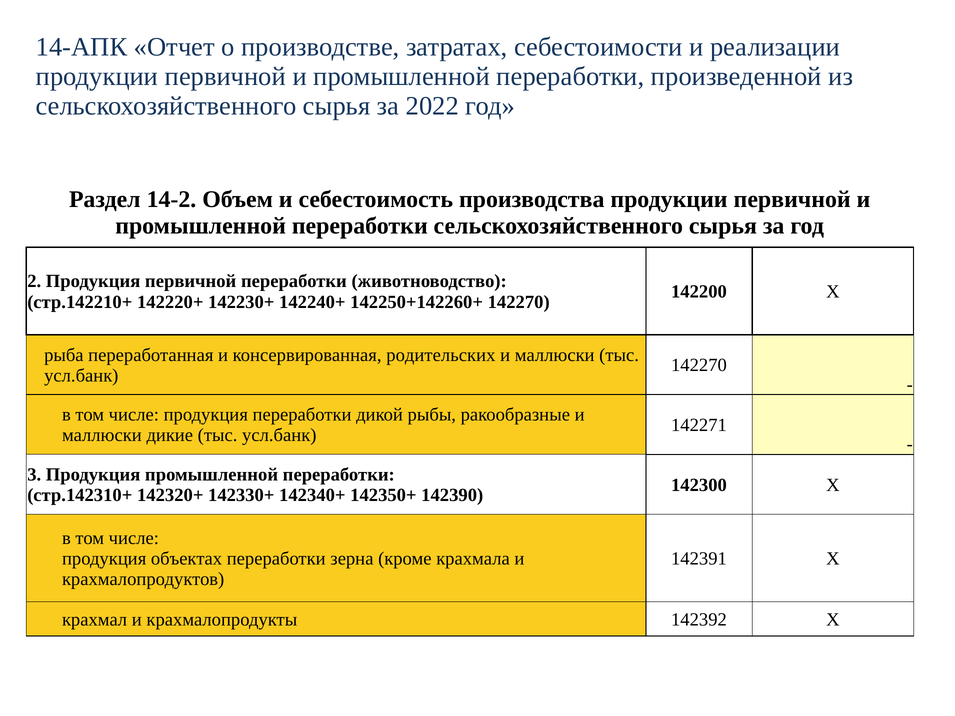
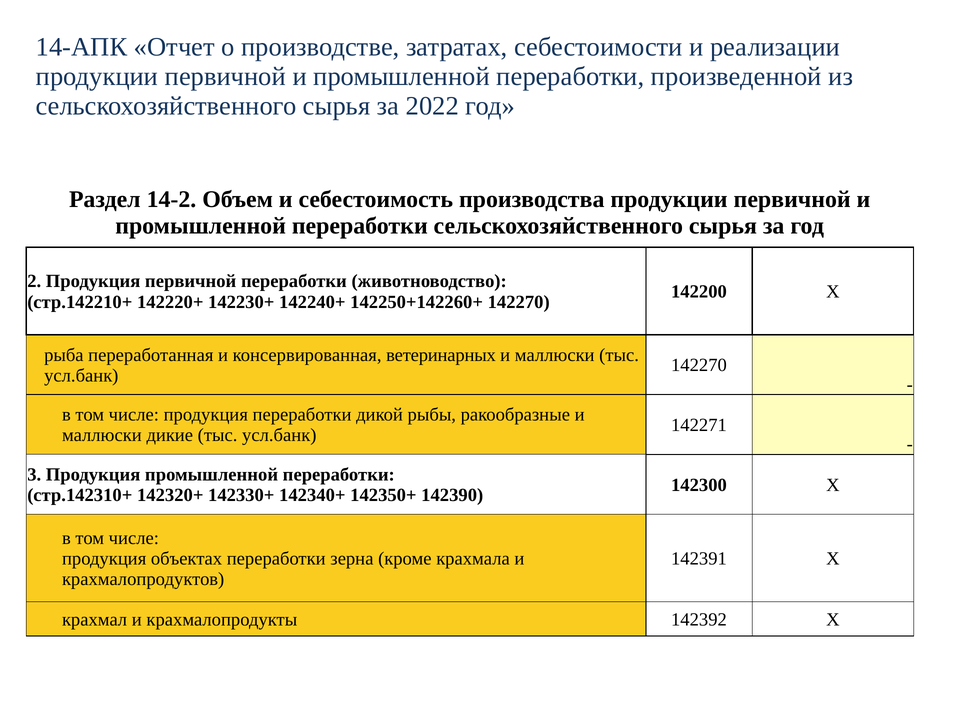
родительских: родительских -> ветеринарных (441, 355)
